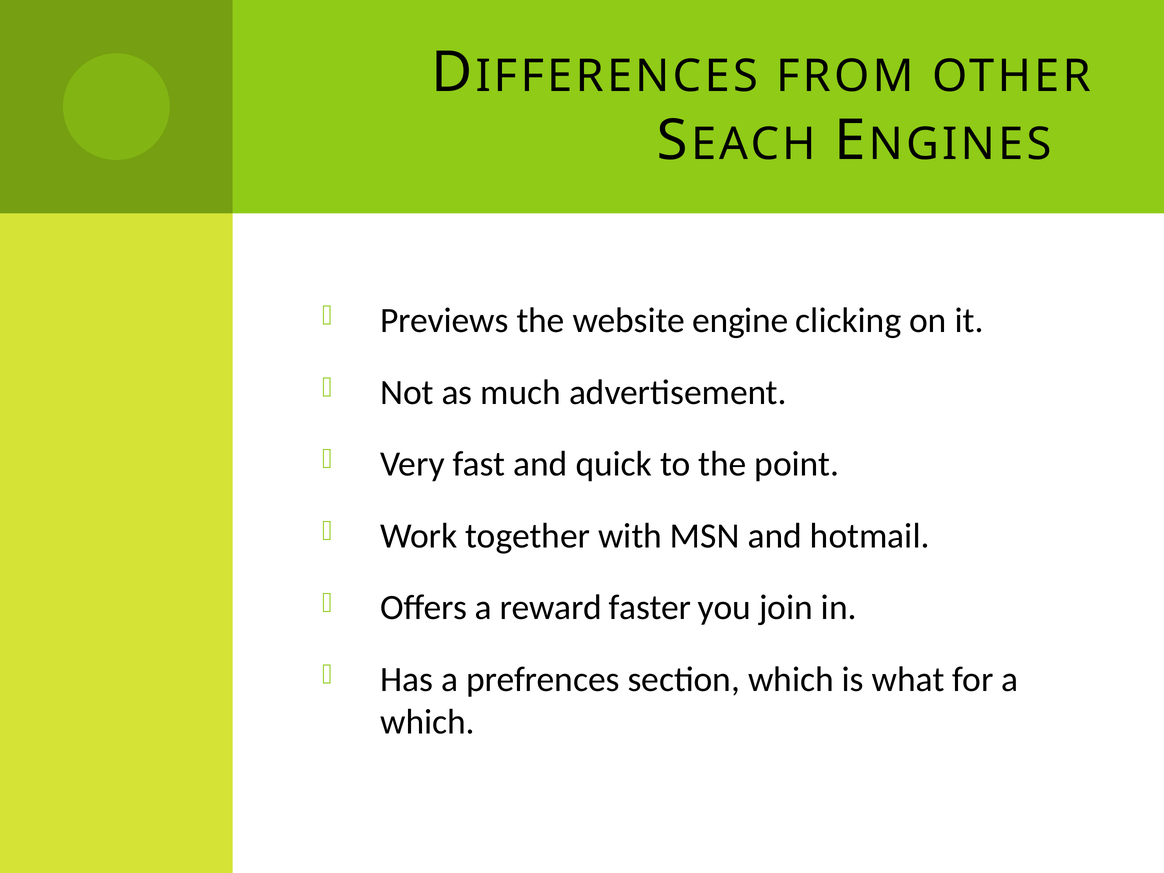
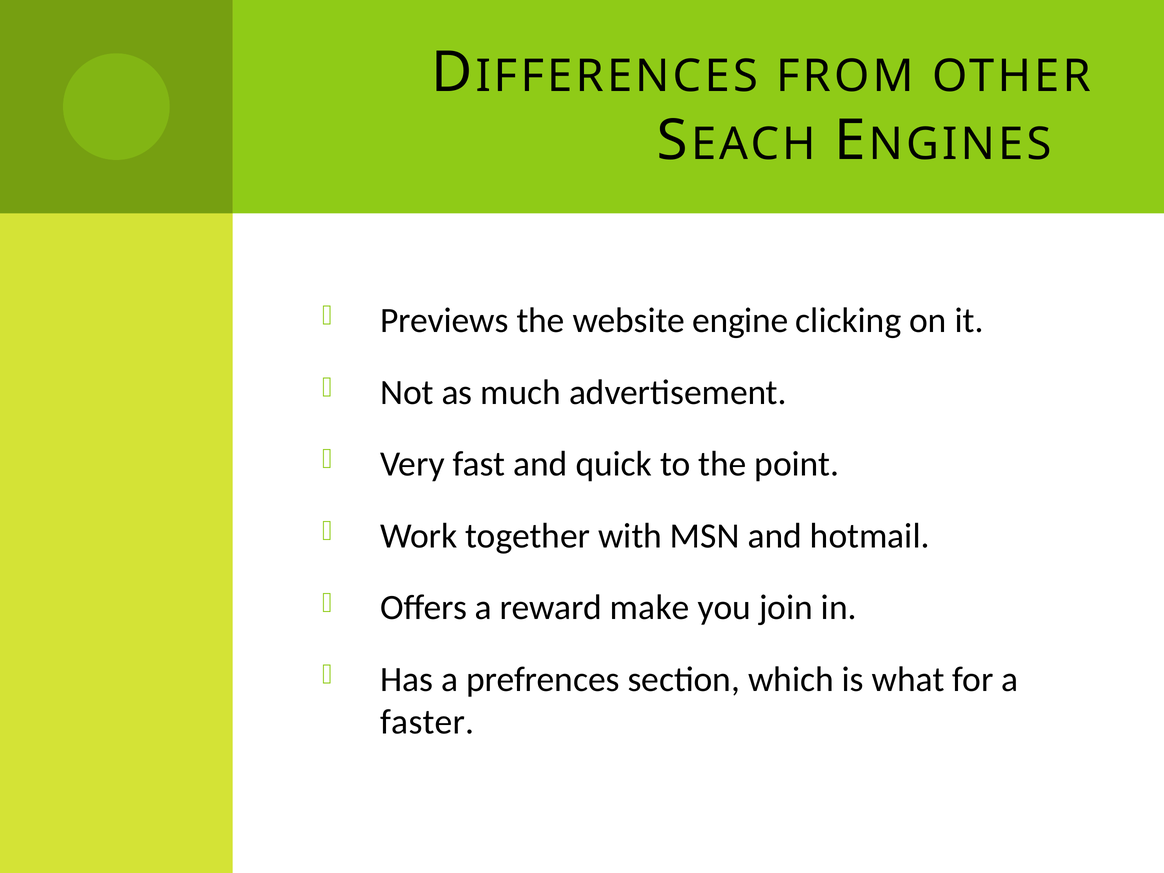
faster: faster -> make (650, 608)
which: which -> faster (427, 722)
